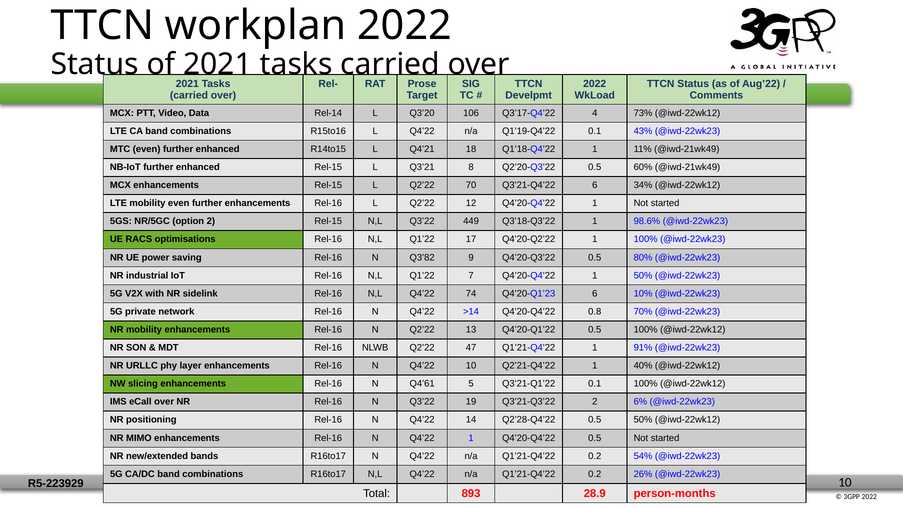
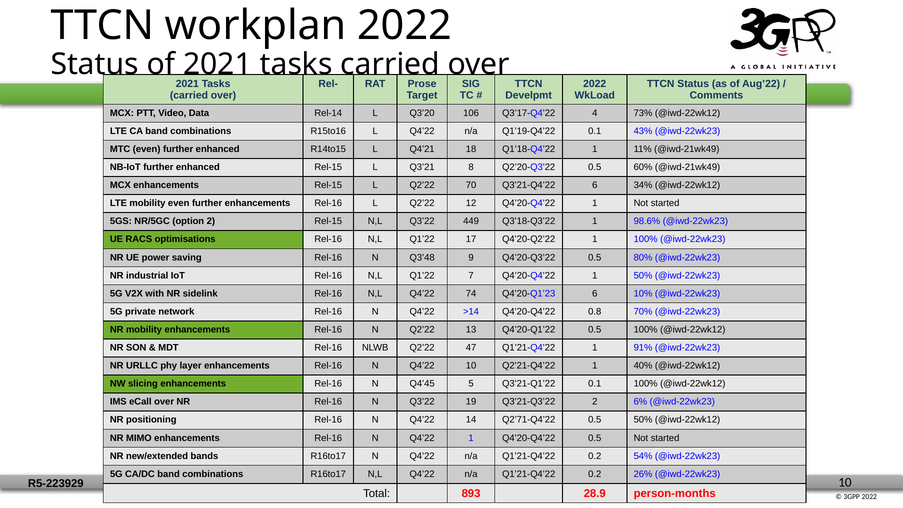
Q3’82: Q3’82 -> Q3’48 (422, 257)
Q4’61: Q4’61 -> Q4’45 (422, 384)
Q2’28-Q4’22: Q2’28-Q4’22 -> Q2’71-Q4’22 (529, 420)
